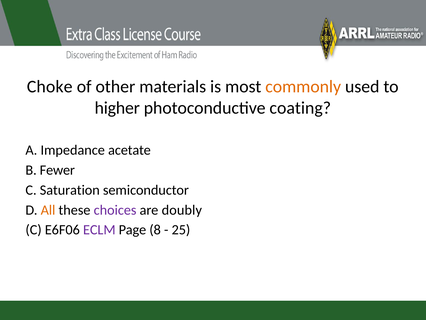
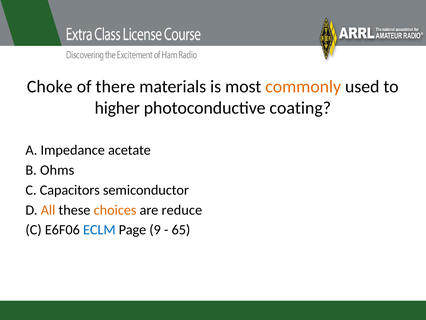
other: other -> there (115, 86)
Fewer: Fewer -> Ohms (57, 170)
Saturation: Saturation -> Capacitors (70, 190)
choices colour: purple -> orange (115, 210)
doubly: doubly -> reduce (182, 210)
ECLM colour: purple -> blue (99, 230)
8: 8 -> 9 (155, 230)
25: 25 -> 65 (181, 230)
